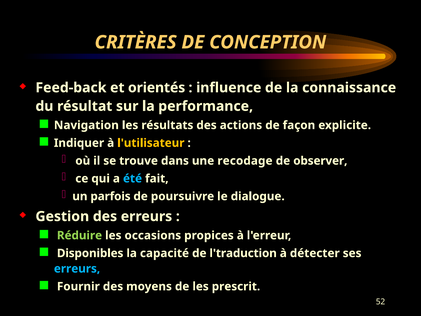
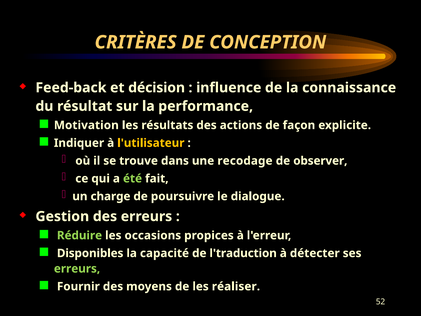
orientés: orientés -> décision (157, 88)
Navigation: Navigation -> Motivation (86, 125)
été colour: light blue -> light green (133, 178)
parfois: parfois -> charge (110, 196)
erreurs colour: light blue -> light green (77, 268)
prescrit: prescrit -> réaliser (236, 286)
